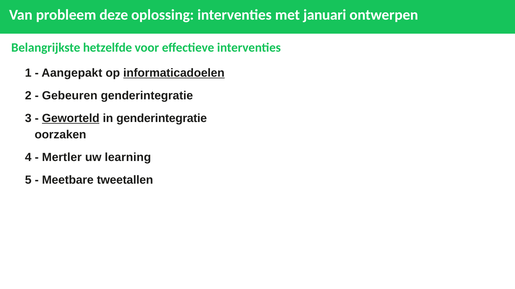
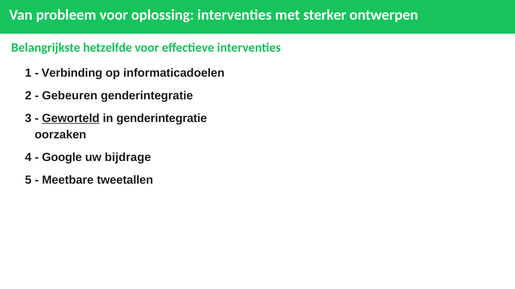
probleem deze: deze -> voor (114, 15)
januari: januari -> sterker (325, 15)
Aangepakt: Aangepakt -> Verbinding (72, 73)
informaticadoelen underline: present -> none (174, 73)
Mertler: Mertler -> Google (62, 158)
learning: learning -> bijdrage (128, 158)
